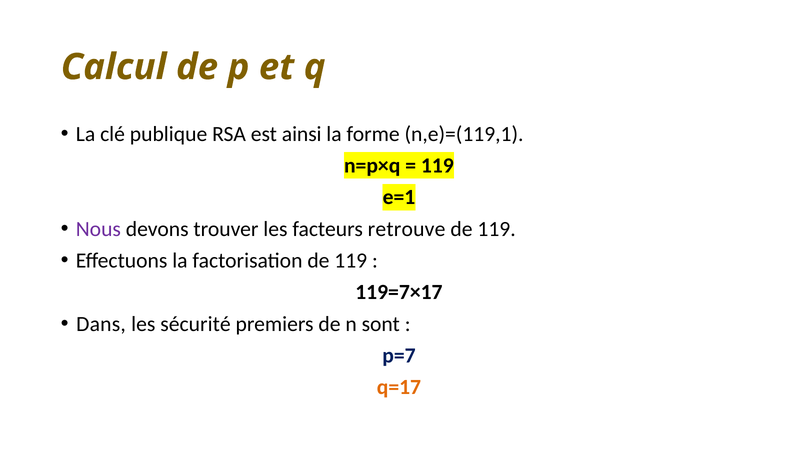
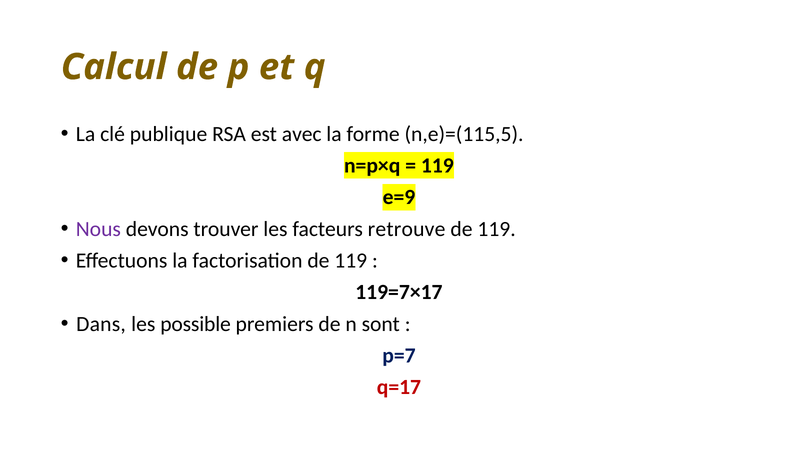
ainsi: ainsi -> avec (302, 134)
n,e)=(119,1: n,e)=(119,1 -> n,e)=(115,5 (464, 134)
e=1: e=1 -> e=9 (399, 197)
sécurité: sécurité -> possible (196, 324)
q=17 colour: orange -> red (399, 387)
